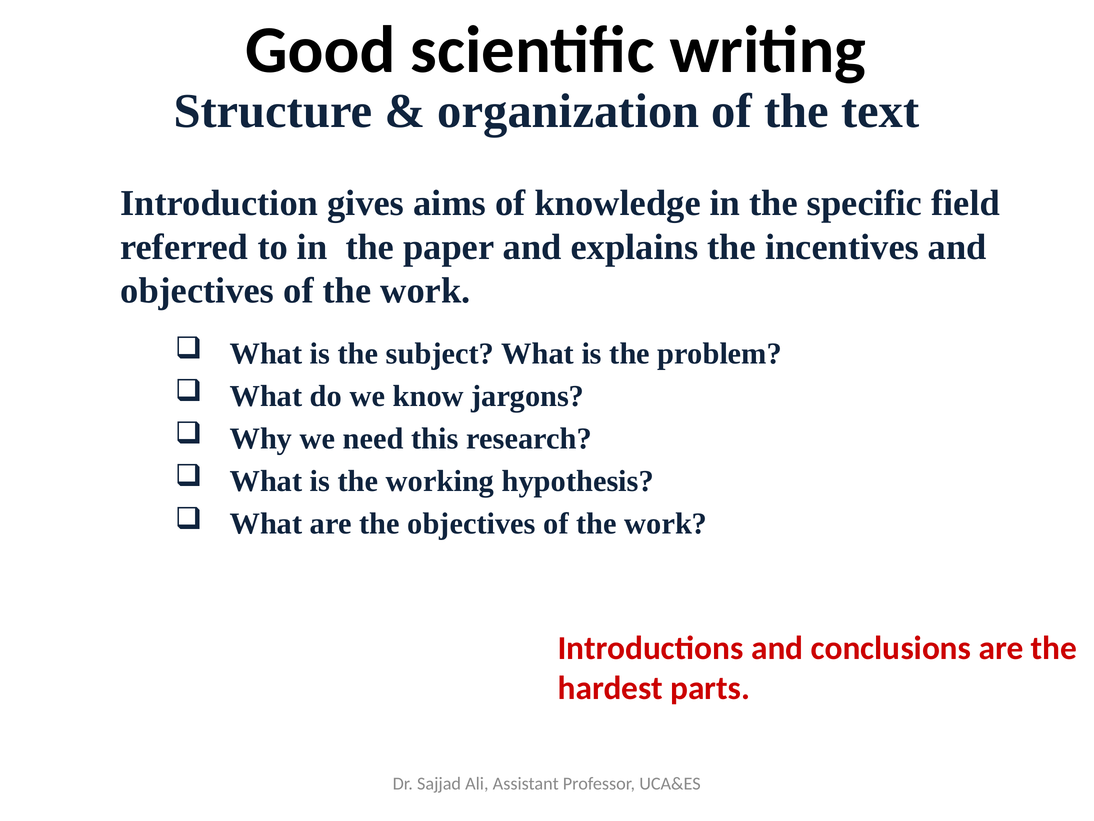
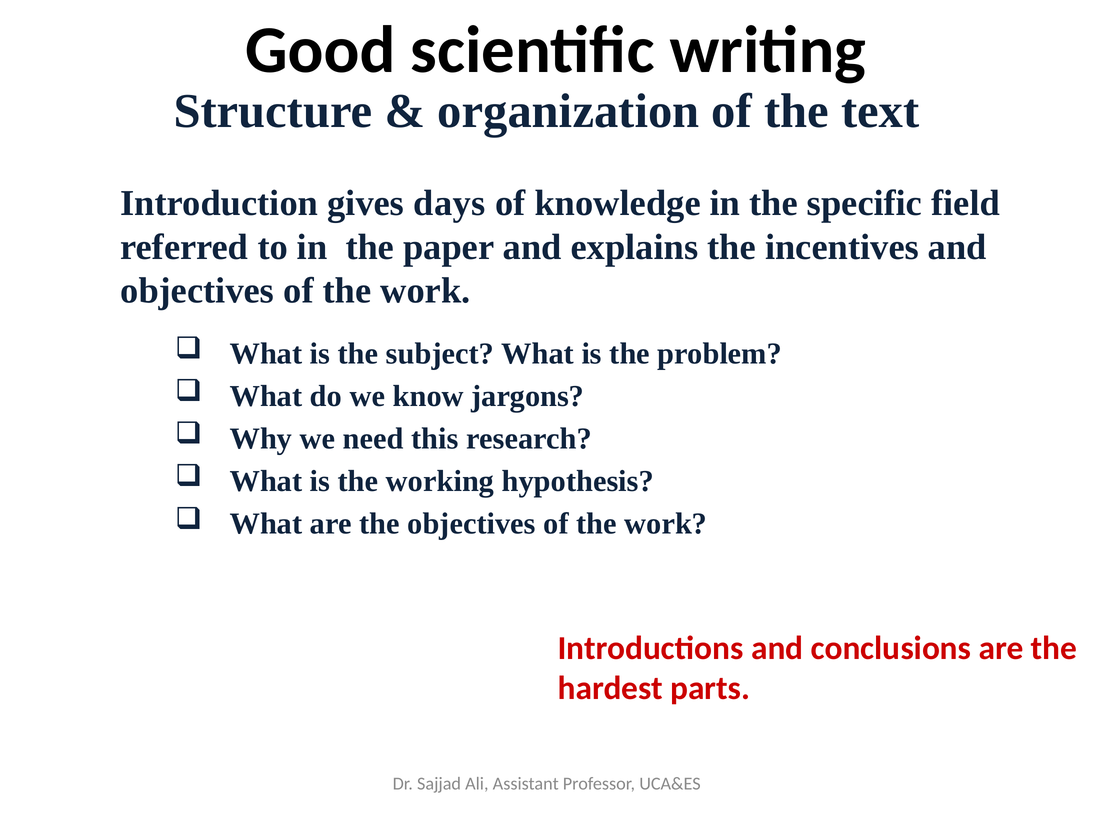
aims: aims -> days (449, 203)
